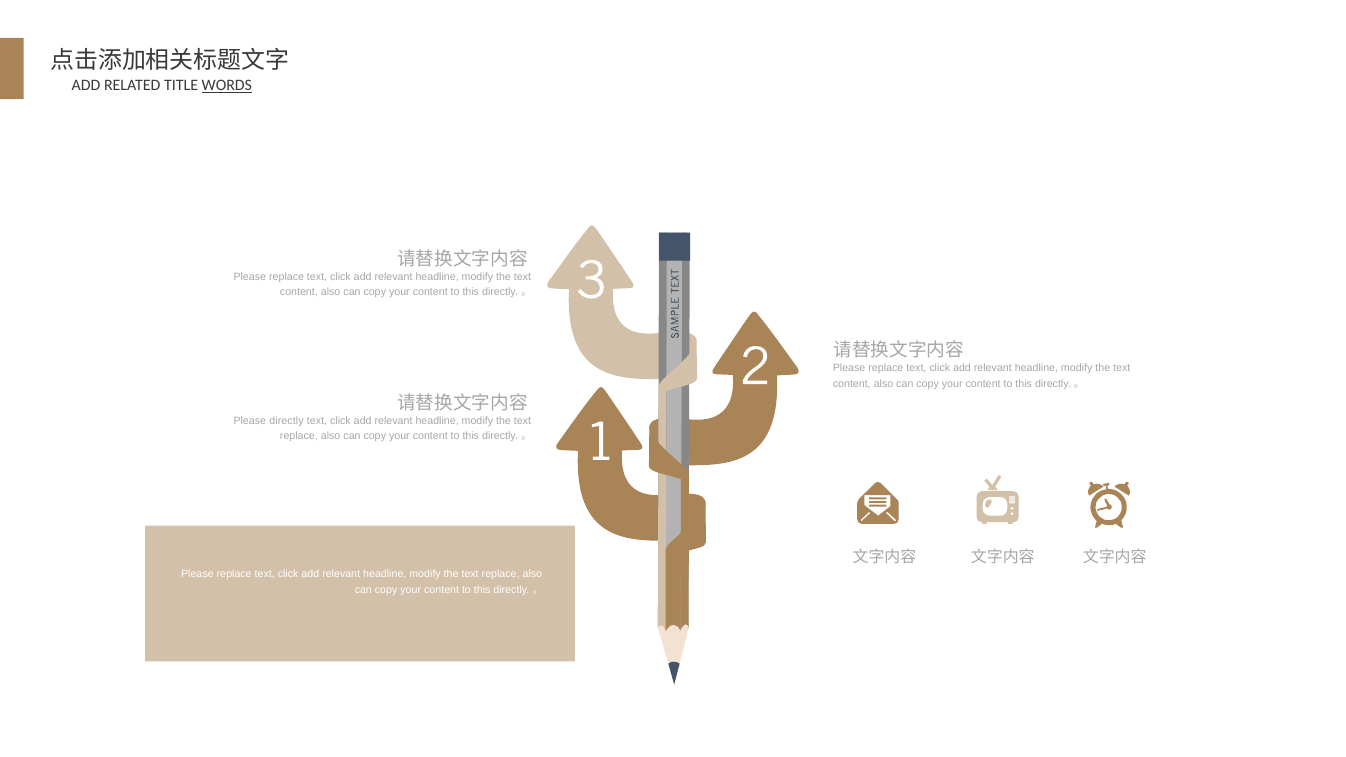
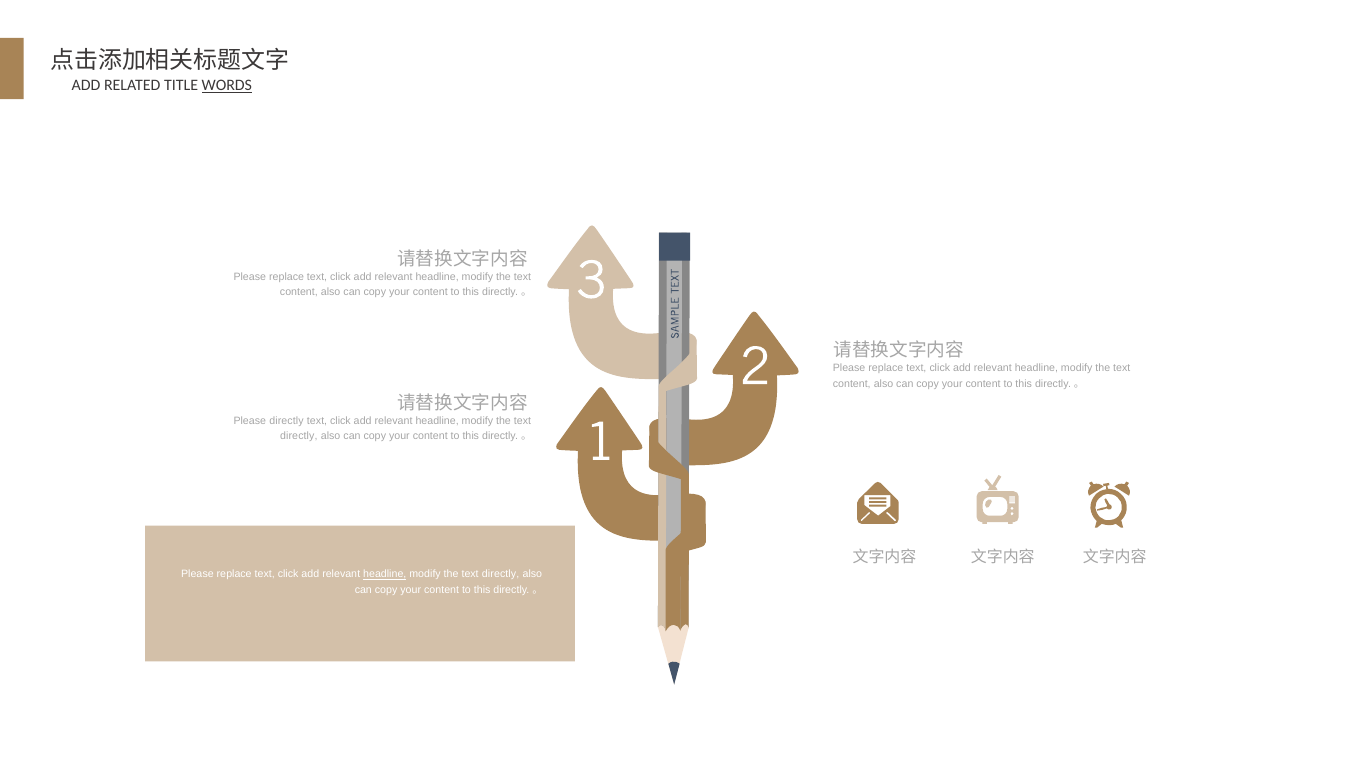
replace: replace -> directly (299, 436)
headline underline: none -> present (385, 574)
replace: replace -> directly (501, 574)
